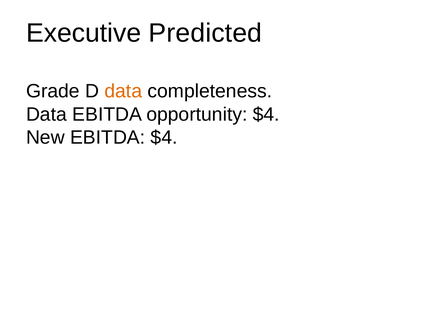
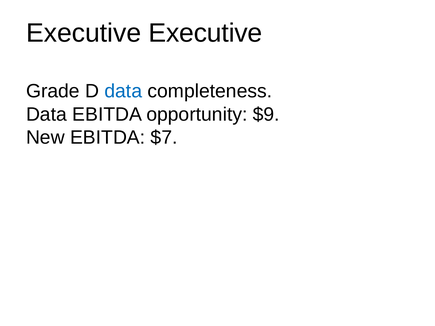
Executive Predicted: Predicted -> Executive (206, 33)
data colour: orange -> blue (123, 91)
opportunity $4: $4 -> $9 (266, 114)
EBITDA $4: $4 -> $7 (164, 138)
